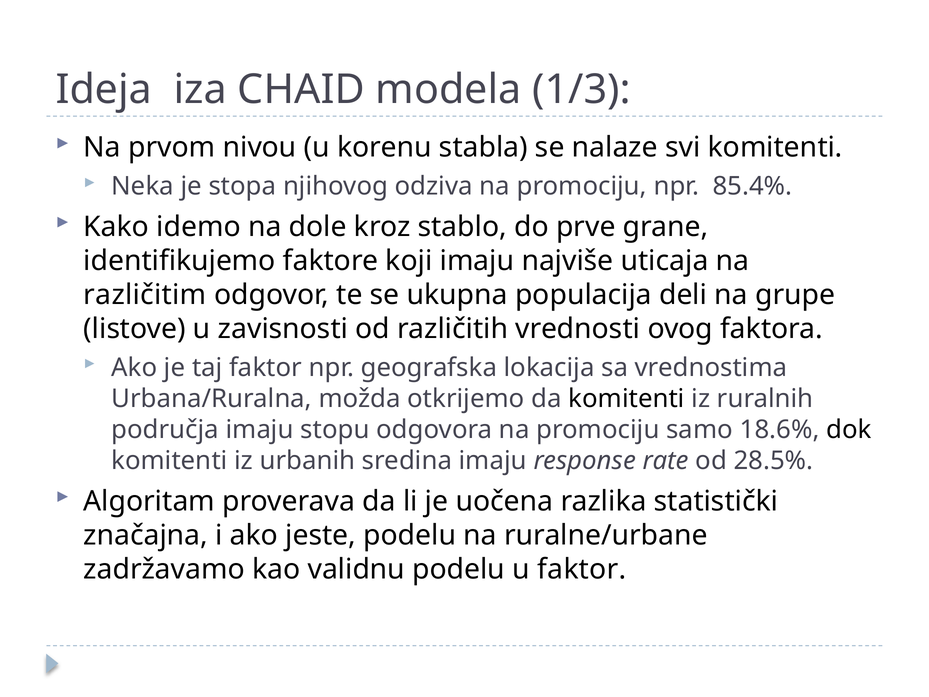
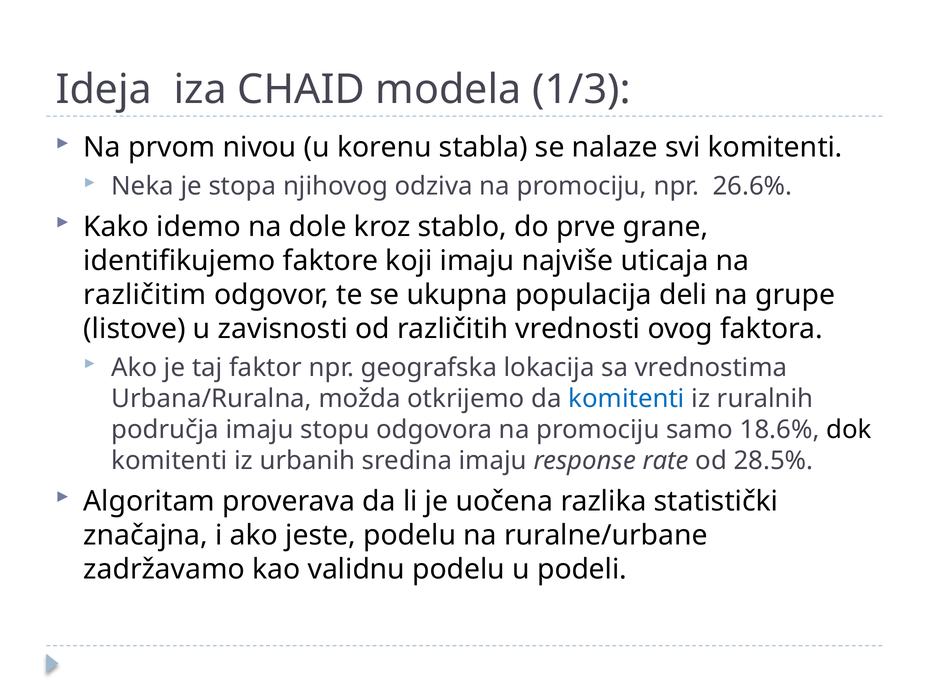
85.4%: 85.4% -> 26.6% (752, 186)
komitenti colour: black -> blue (627, 399)
u faktor: faktor -> podeli (582, 569)
